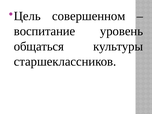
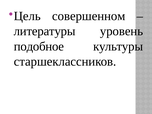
воспитание: воспитание -> литературы (45, 31)
общаться: общаться -> подобное (39, 46)
